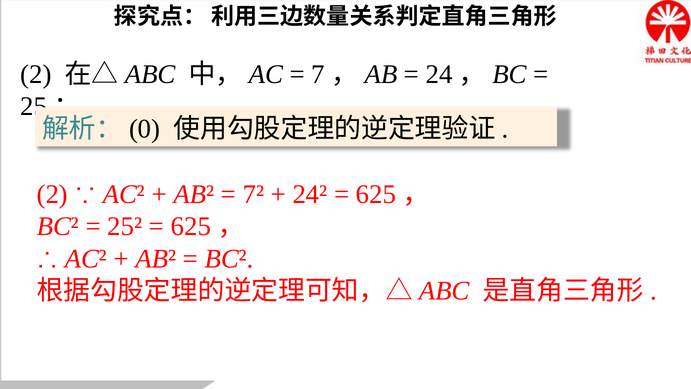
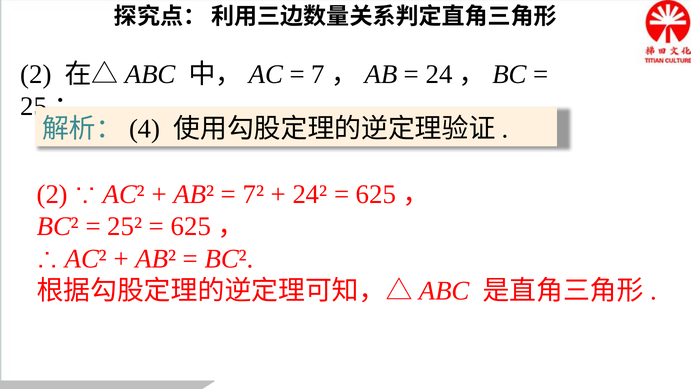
0: 0 -> 4 (145, 129)
